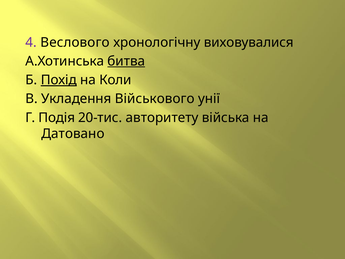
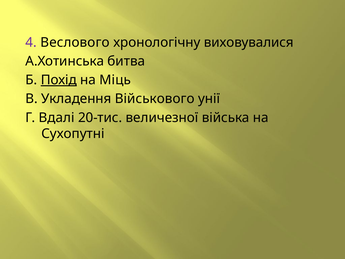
битва underline: present -> none (126, 61)
Коли: Коли -> Міць (115, 80)
Подія: Подія -> Вдалі (57, 117)
авторитету: авторитету -> величезної (162, 117)
Датовано: Датовано -> Сухопутні (73, 134)
